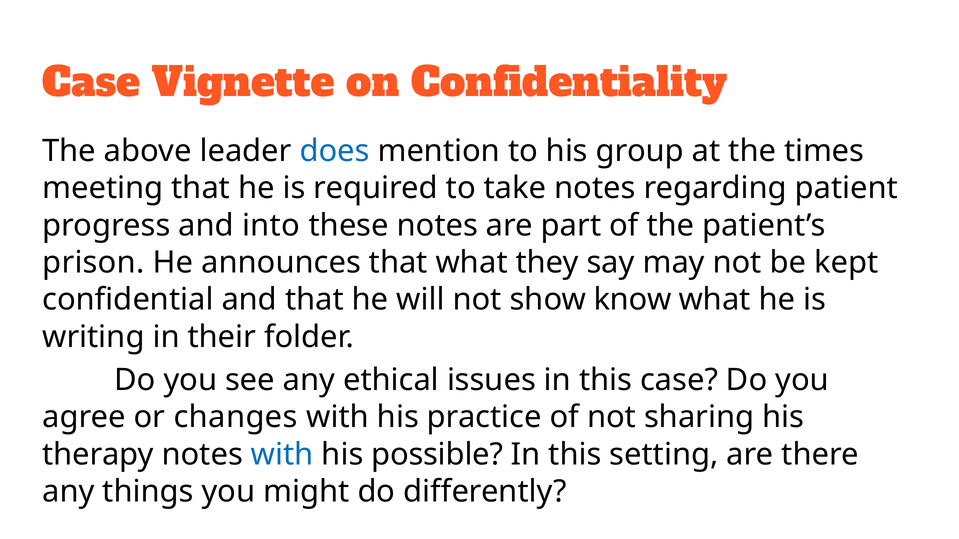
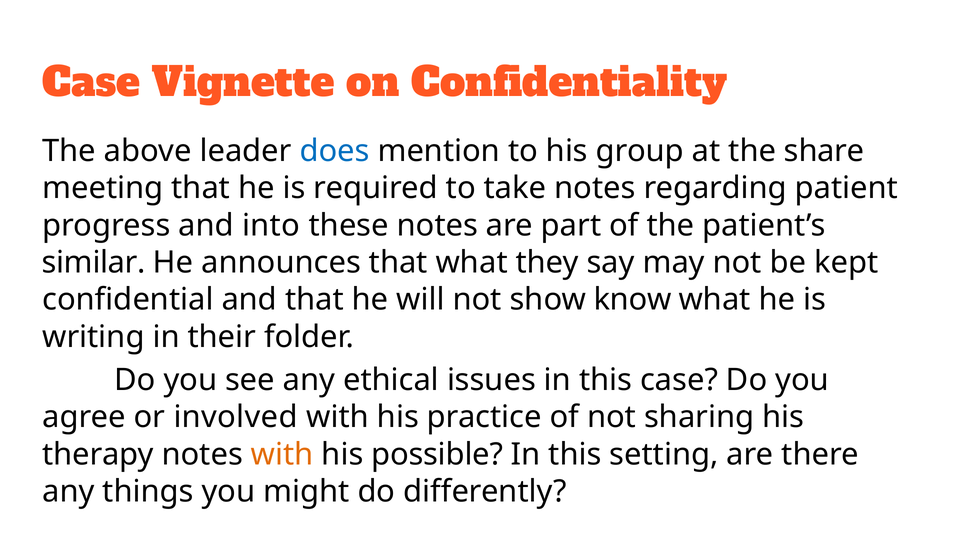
times: times -> share (824, 151)
prison: prison -> similar (94, 263)
changes: changes -> involved (236, 417)
with colour: blue -> orange (282, 455)
